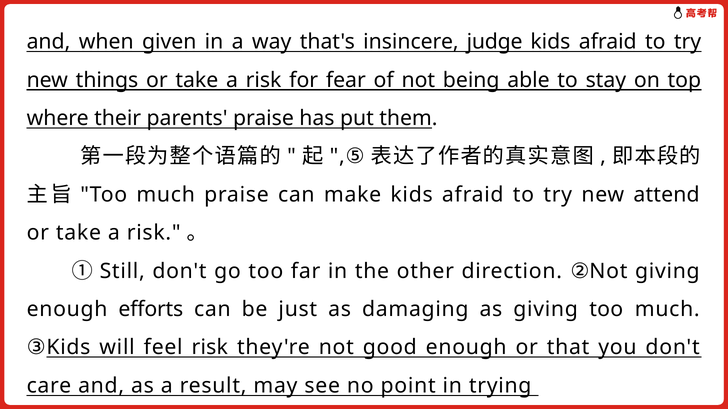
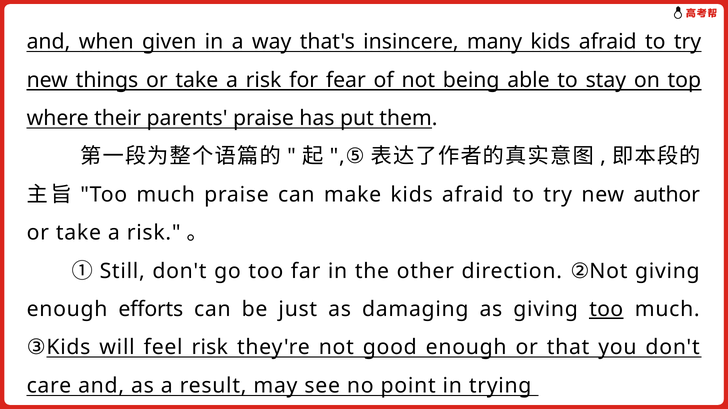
judge: judge -> many (495, 42)
attend: attend -> author (667, 195)
too underline: none -> present (606, 310)
